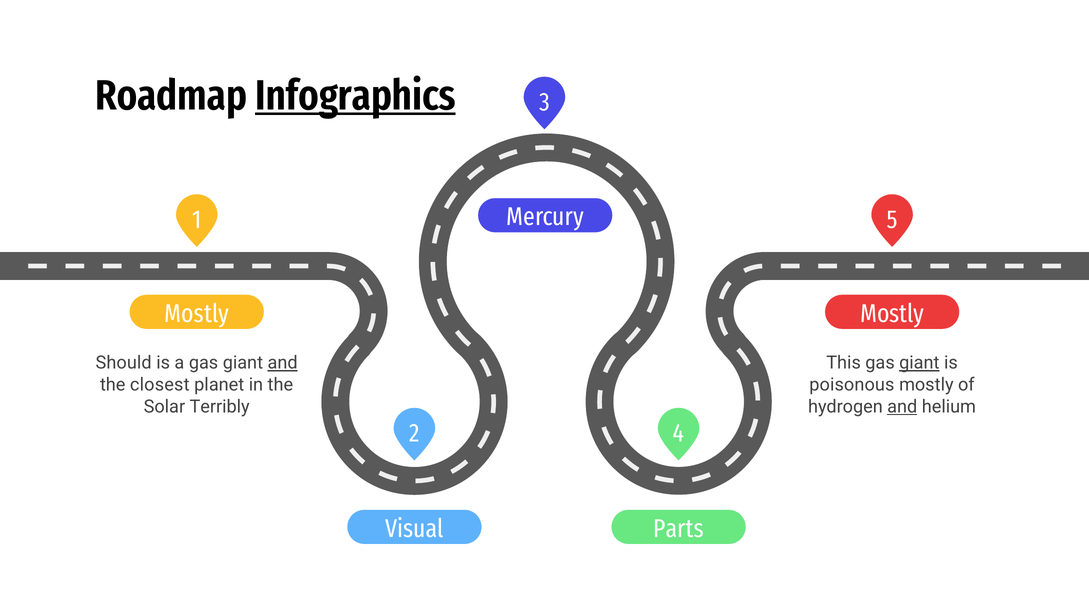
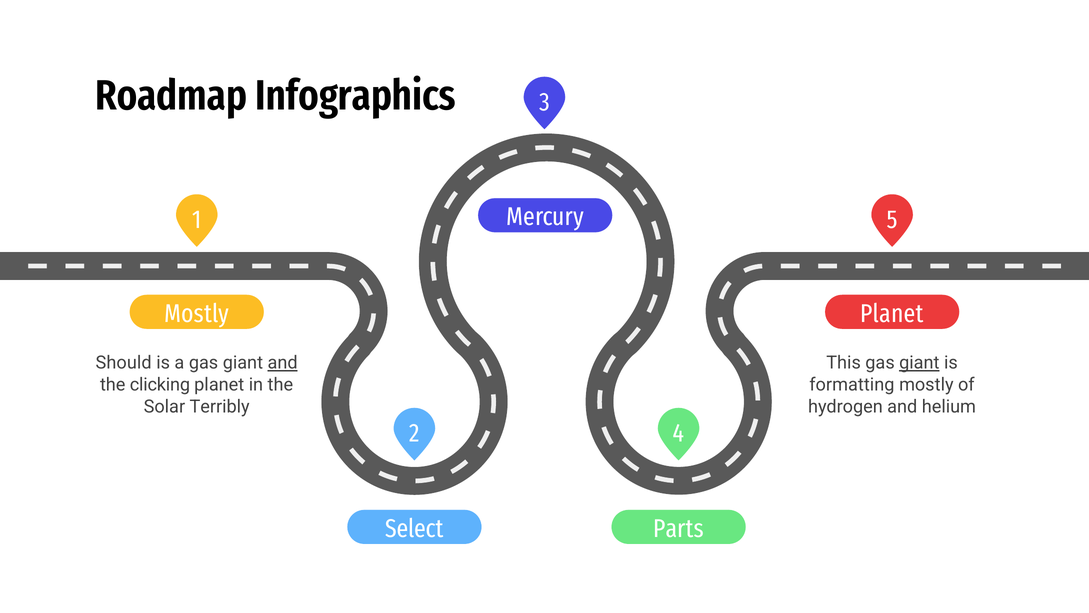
Infographics underline: present -> none (355, 96)
Mostly: Mostly -> Planet (892, 313)
closest: closest -> clicking (160, 384)
poisonous: poisonous -> formatting (852, 384)
and underline: present -> none (902, 406)
Visual: Visual -> Select (414, 528)
